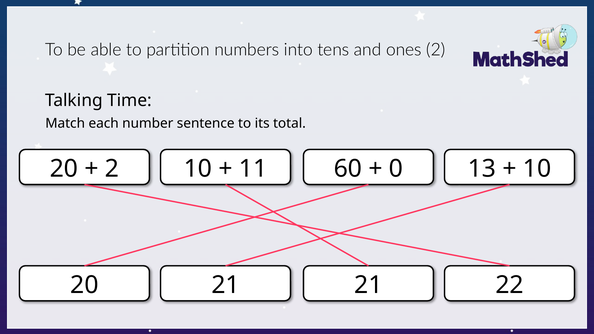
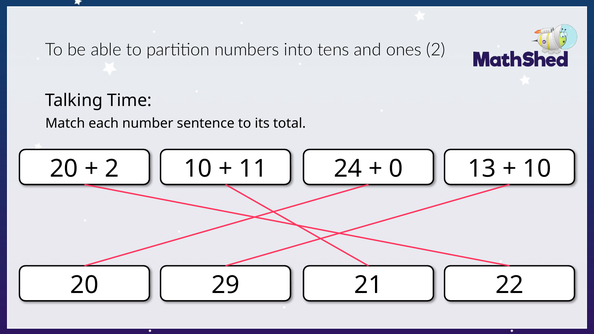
60: 60 -> 24 (348, 169)
20 21: 21 -> 29 (226, 285)
